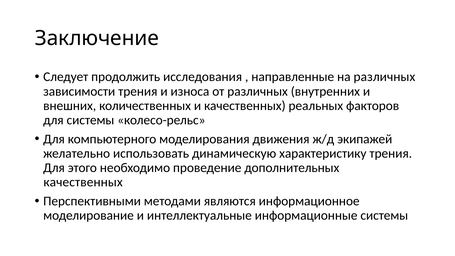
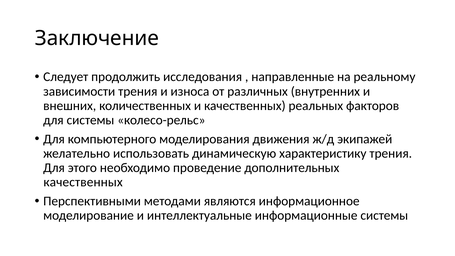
на различных: различных -> реальному (384, 77)
